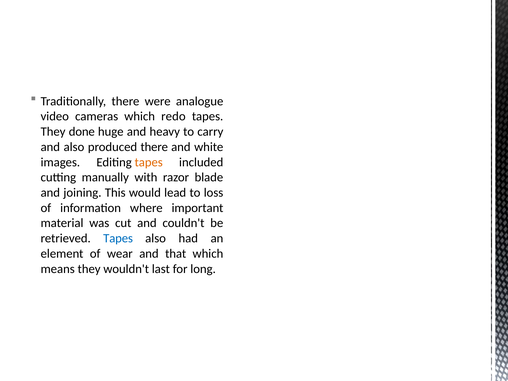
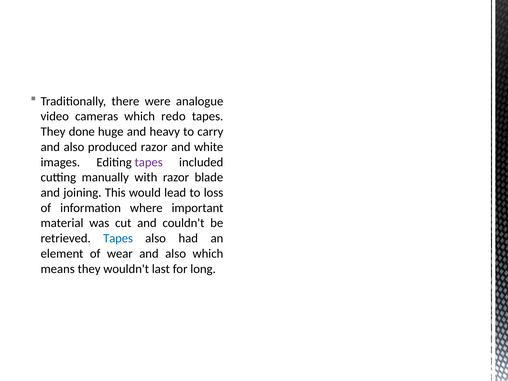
produced there: there -> razor (154, 147)
tapes colour: orange -> purple (149, 162)
wear and that: that -> also (176, 254)
